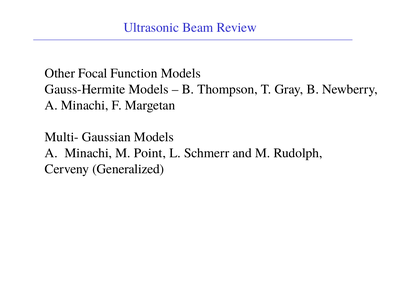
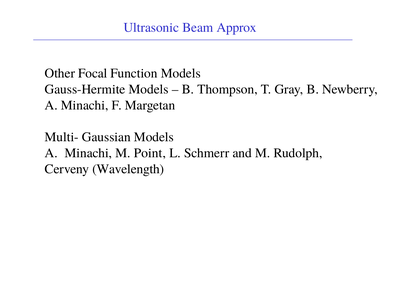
Review: Review -> Approx (237, 27)
Generalized: Generalized -> Wavelength (128, 169)
